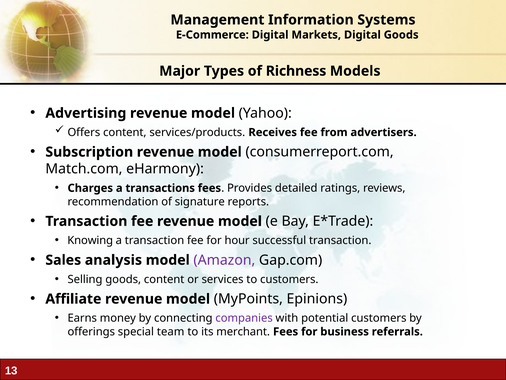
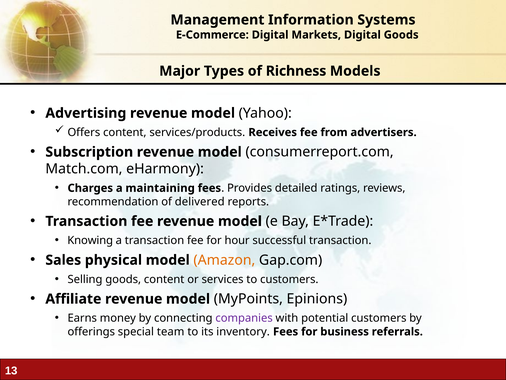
transactions: transactions -> maintaining (160, 188)
signature: signature -> delivered (200, 201)
analysis: analysis -> physical (113, 260)
Amazon colour: purple -> orange (224, 260)
merchant: merchant -> inventory (243, 331)
